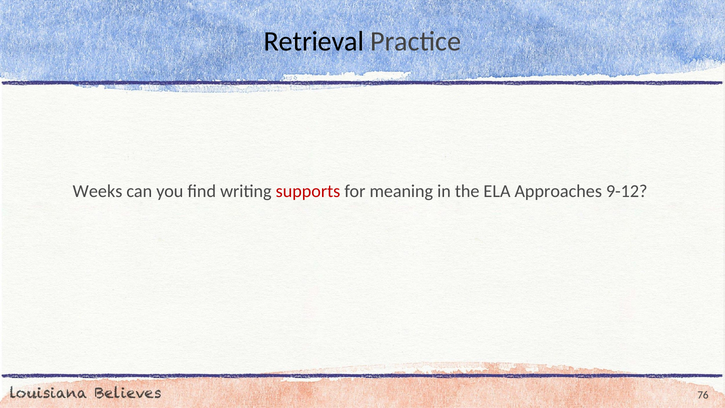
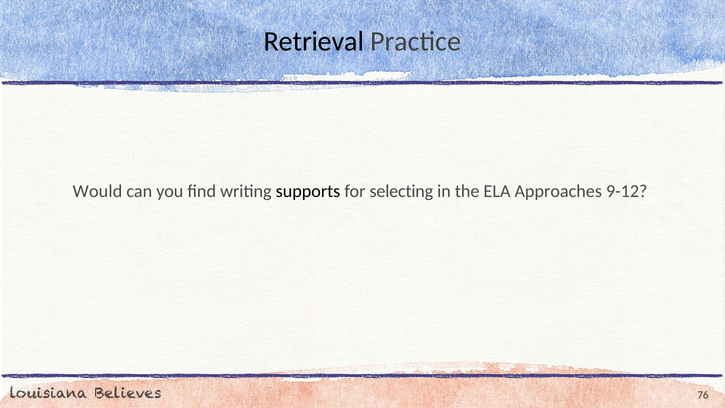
Weeks: Weeks -> Would (98, 191)
supports colour: red -> black (308, 191)
meaning: meaning -> selecting (401, 191)
